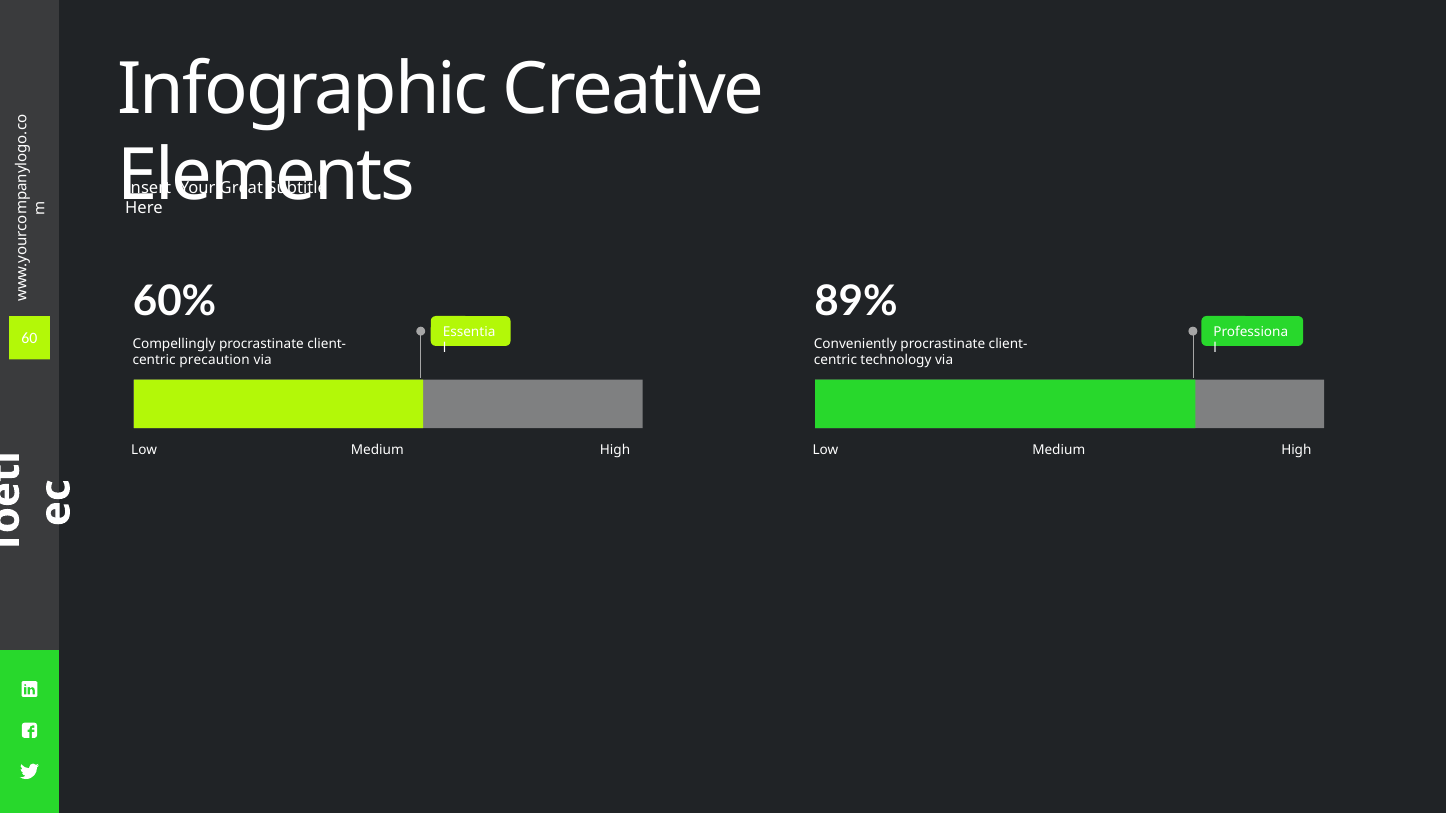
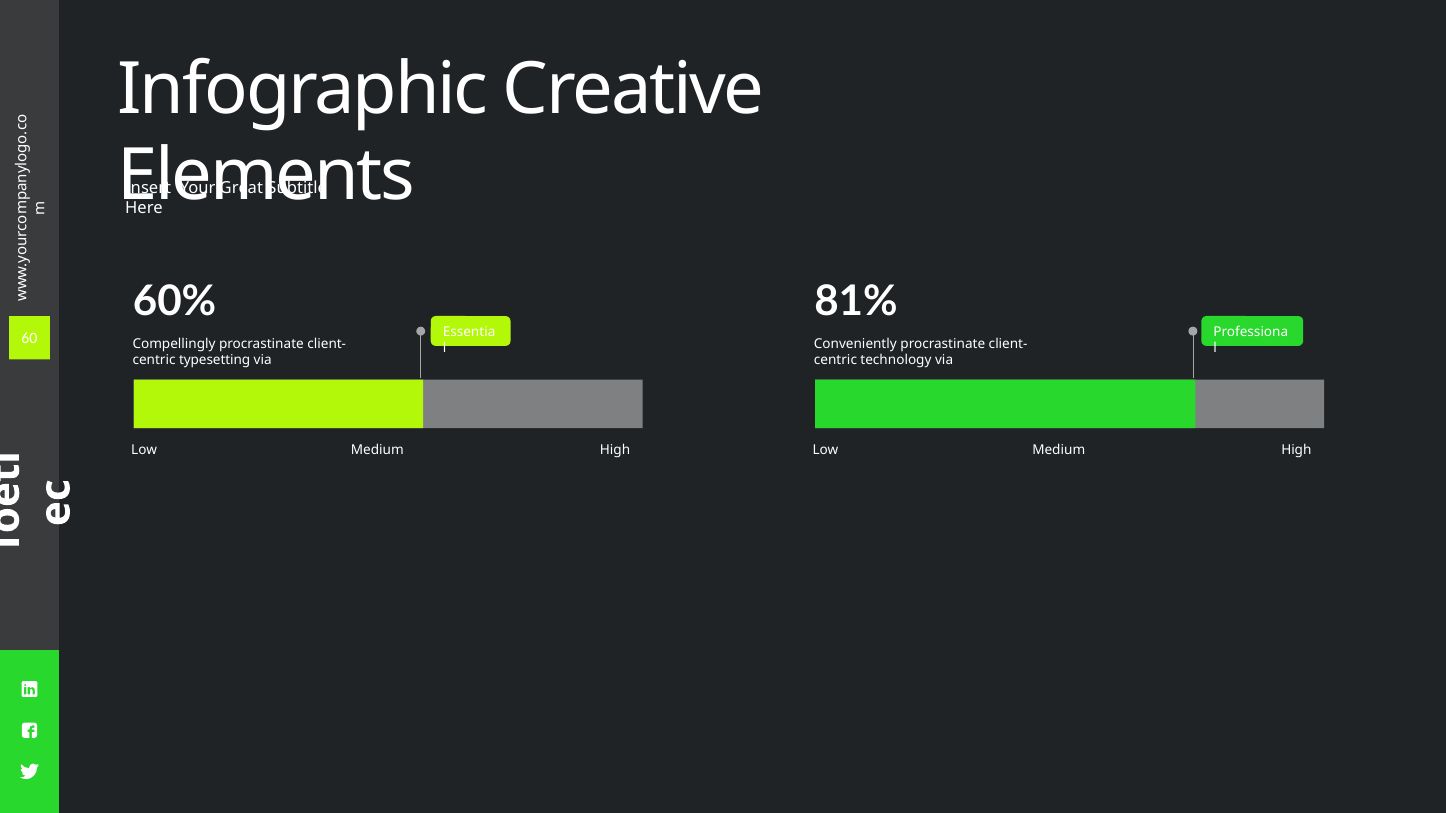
89%: 89% -> 81% (856, 301)
precaution: precaution -> typesetting (215, 360)
